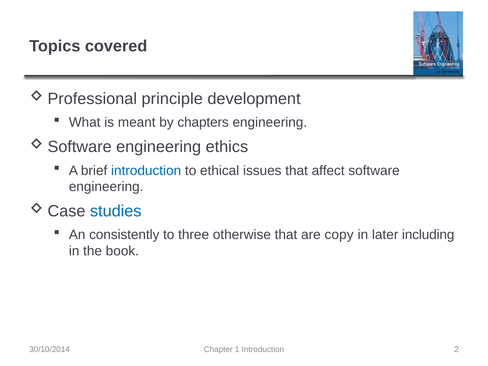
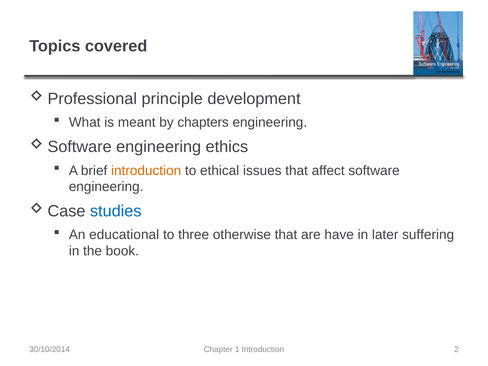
introduction colour: blue -> orange (146, 171)
consistently: consistently -> educational (124, 235)
copy: copy -> have (339, 235)
including: including -> suffering (428, 235)
